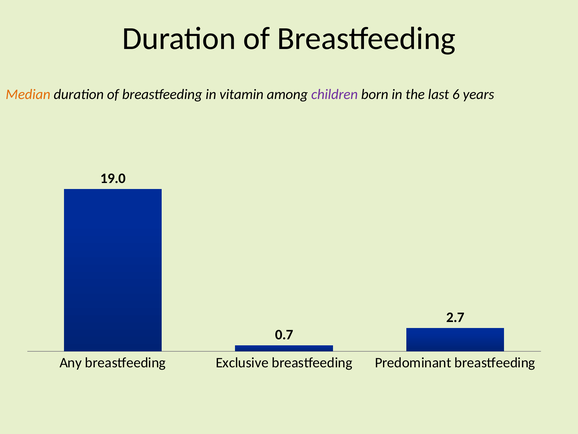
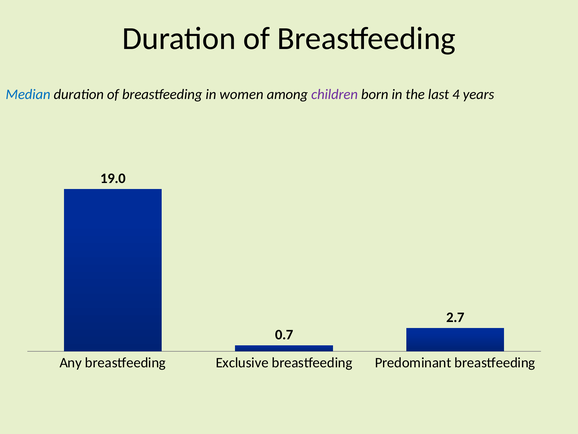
Median colour: orange -> blue (28, 94)
vitamin: vitamin -> women (241, 94)
6: 6 -> 4 (456, 94)
